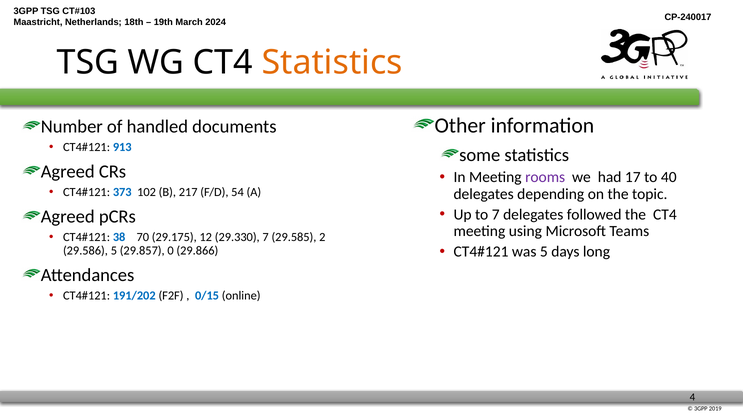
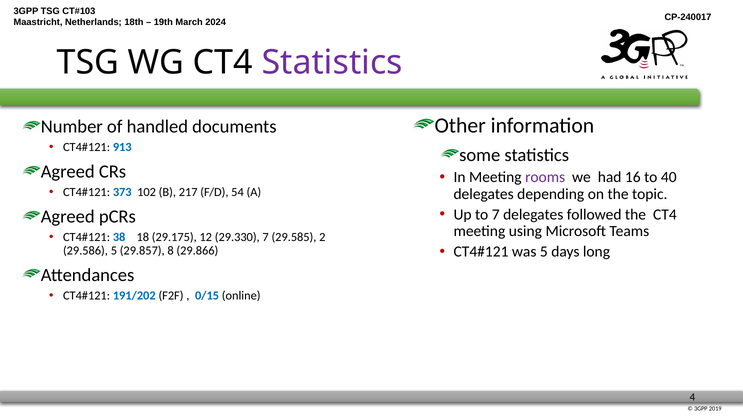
Statistics colour: orange -> purple (332, 62)
17: 17 -> 16 (633, 177)
70: 70 -> 18 (143, 237)
0: 0 -> 8 (171, 251)
